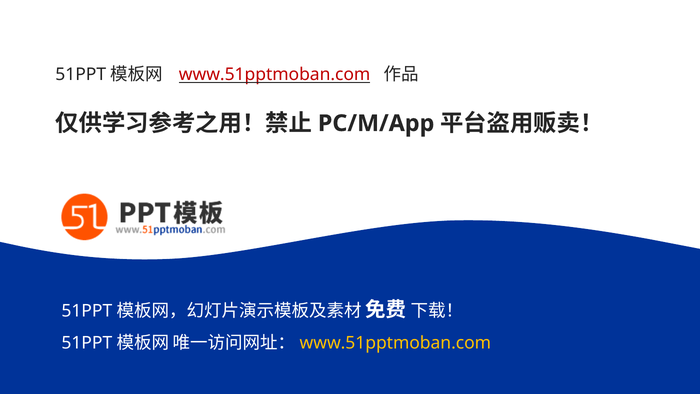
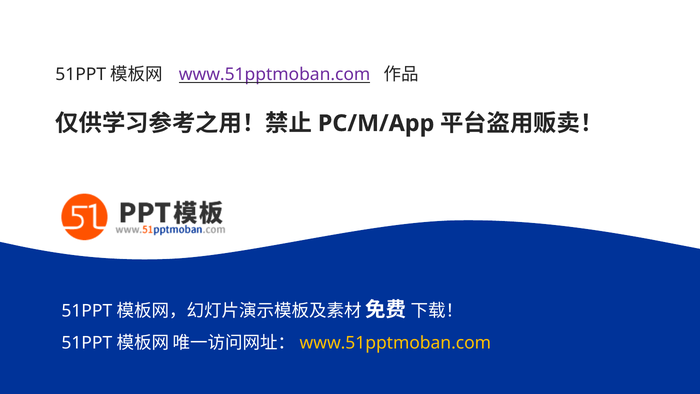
www.51pptmoban.com colour: red -> purple (275, 74)
